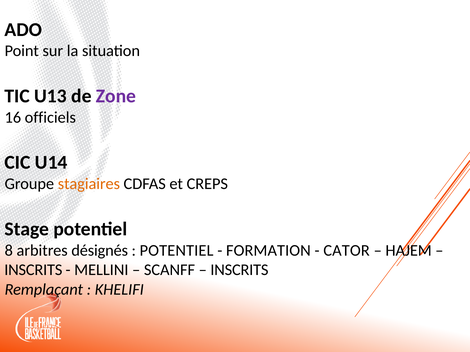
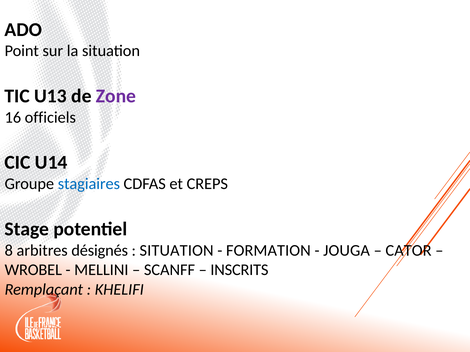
stagiaires colour: orange -> blue (89, 184)
POTENTIEL: POTENTIEL -> SITUATION (177, 251)
CATOR: CATOR -> JOUGA (347, 251)
HAJEM: HAJEM -> CATOR (409, 251)
INSCRITS: INSCRITS -> WROBEL (33, 270)
